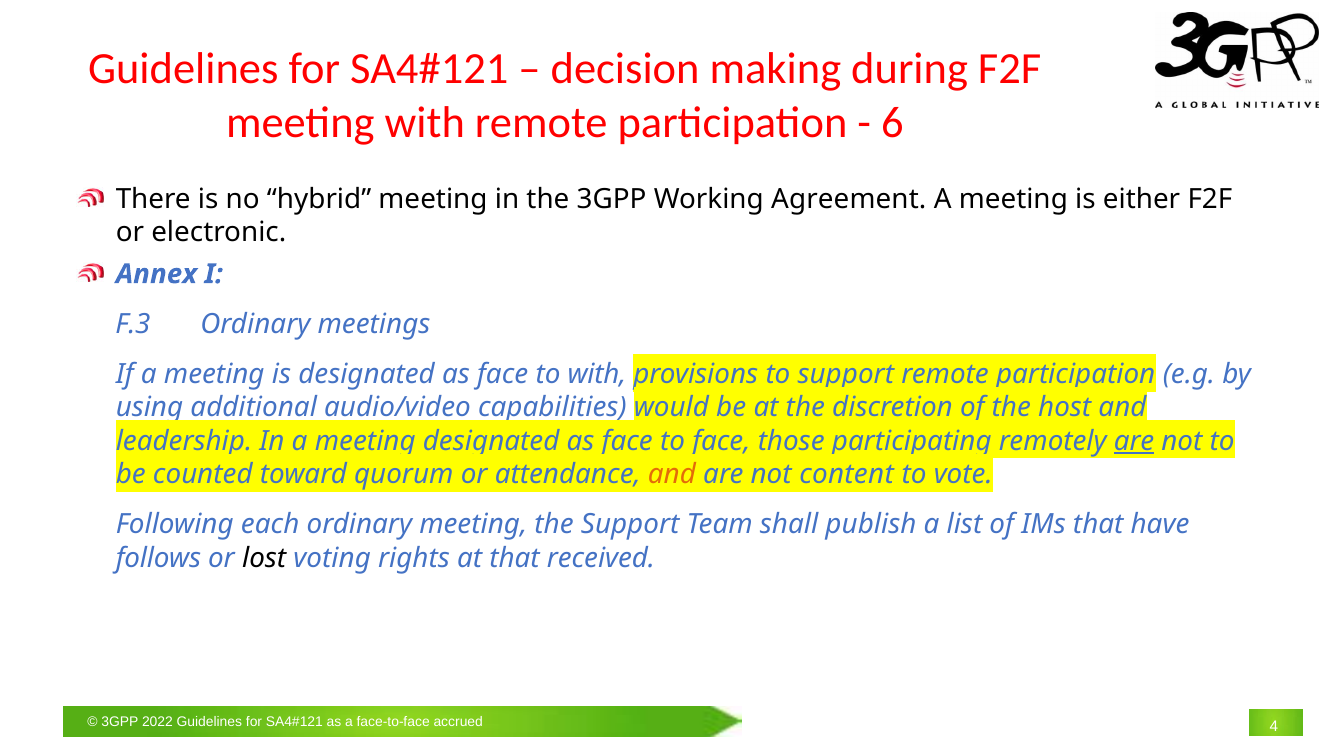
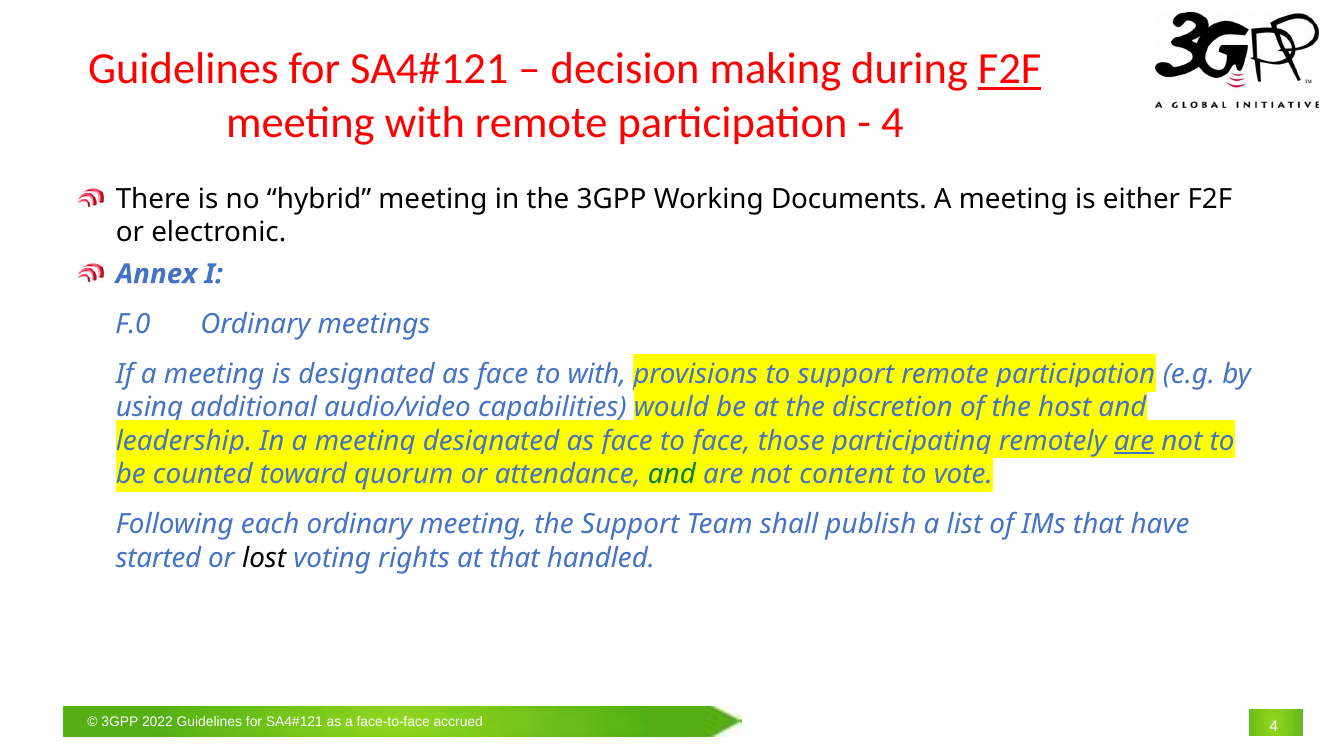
F2F underline: none -> present (1010, 69)
6: 6 -> 4 (892, 122)
Agreement: Agreement -> Documents (849, 199)
F.3: F.3 -> F.0 (133, 324)
and colour: orange -> green (672, 474)
follows: follows -> started (158, 557)
received: received -> handled (601, 557)
